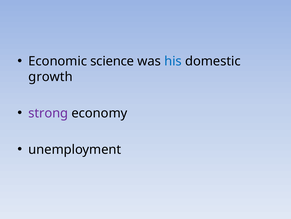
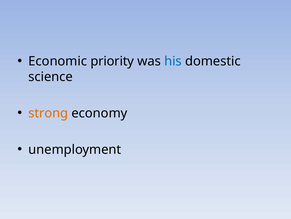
science: science -> priority (112, 61)
growth: growth -> science (51, 77)
strong colour: purple -> orange (48, 113)
